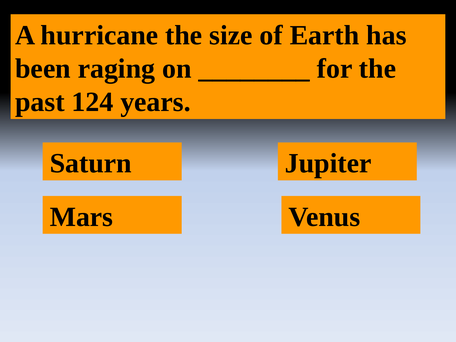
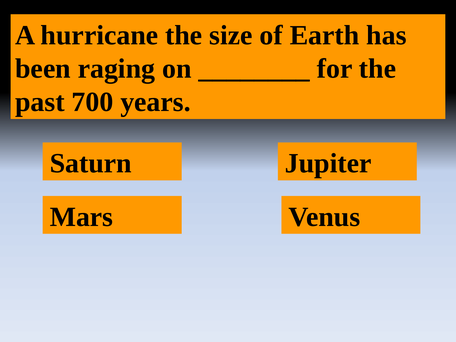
124: 124 -> 700 (92, 102)
